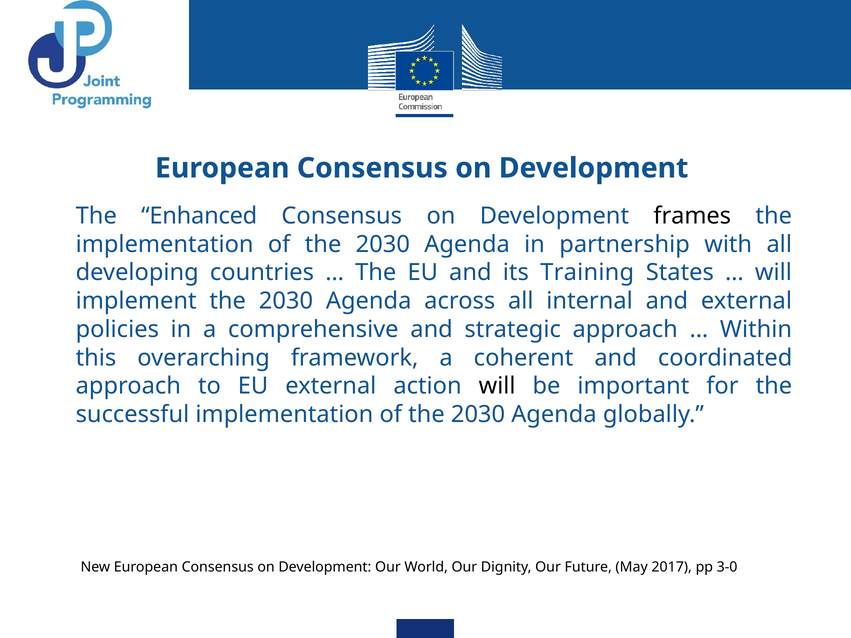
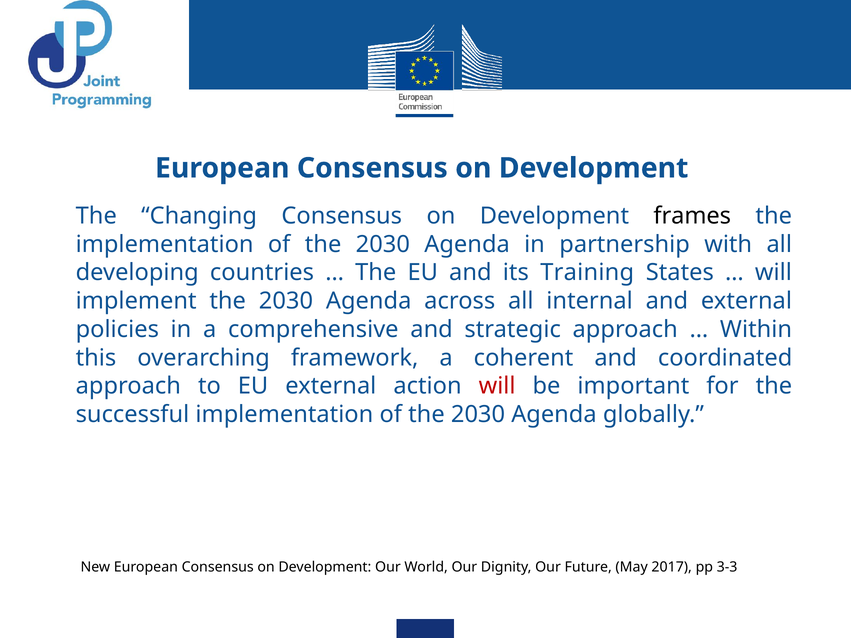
Enhanced: Enhanced -> Changing (199, 216)
will colour: black -> red (497, 386)
3-0: 3-0 -> 3-3 (727, 567)
